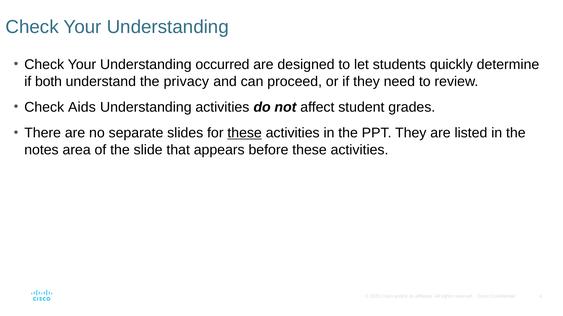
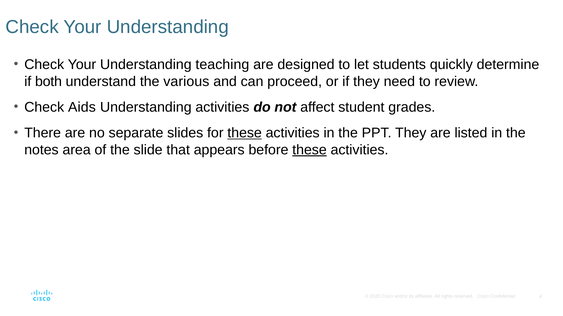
occurred: occurred -> teaching (222, 65)
privacy: privacy -> various (186, 82)
these underline: none -> present (309, 150)
